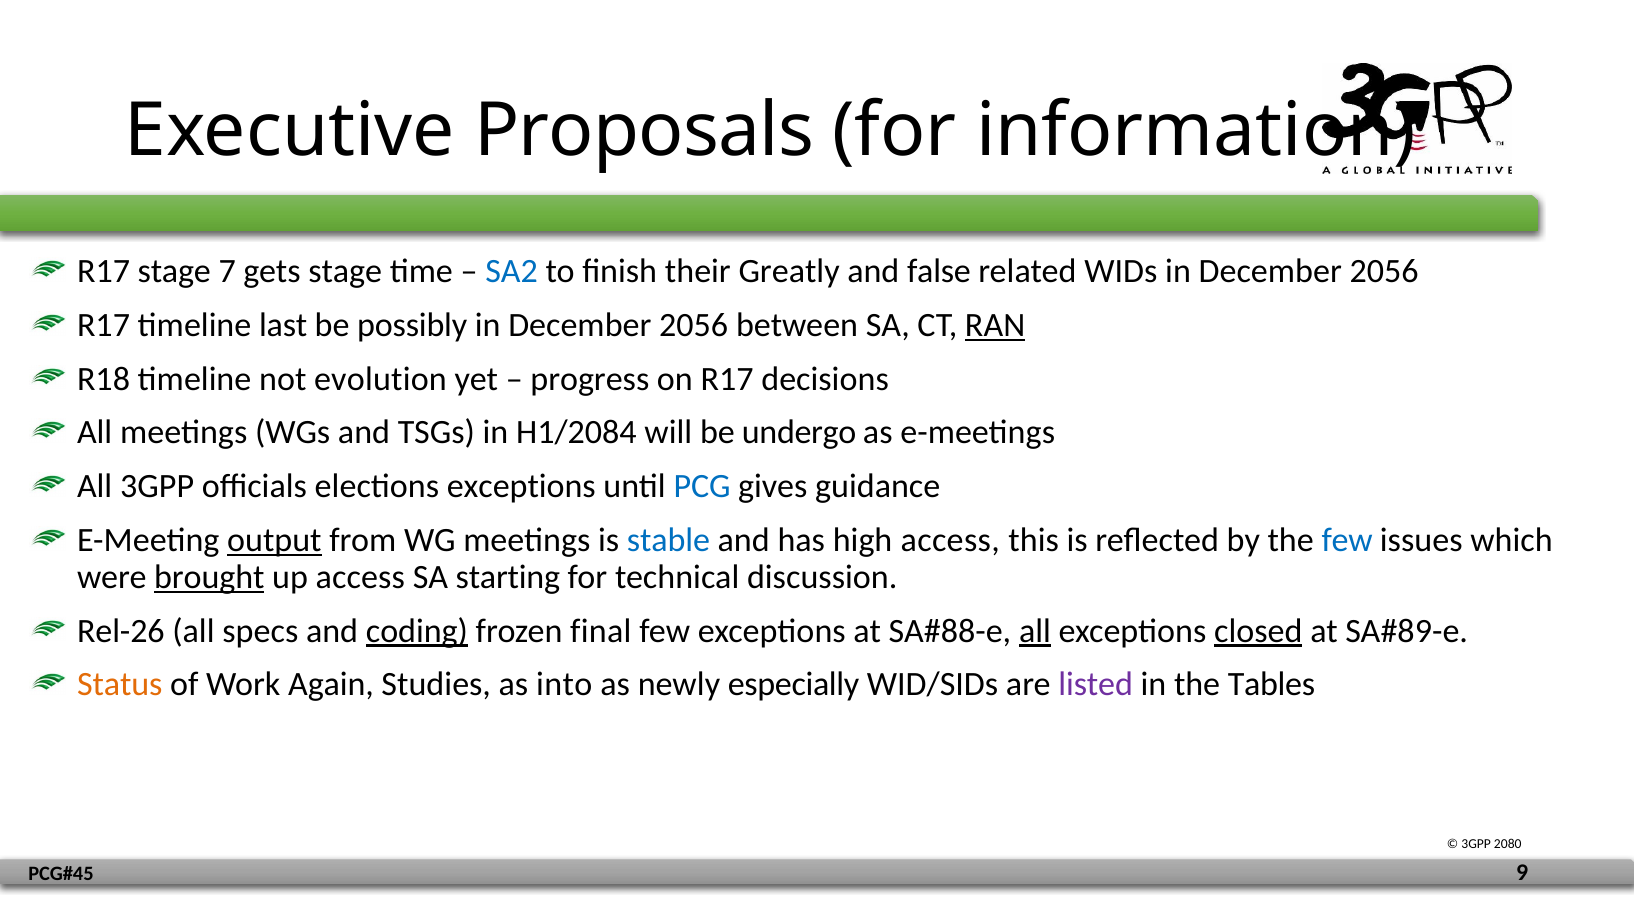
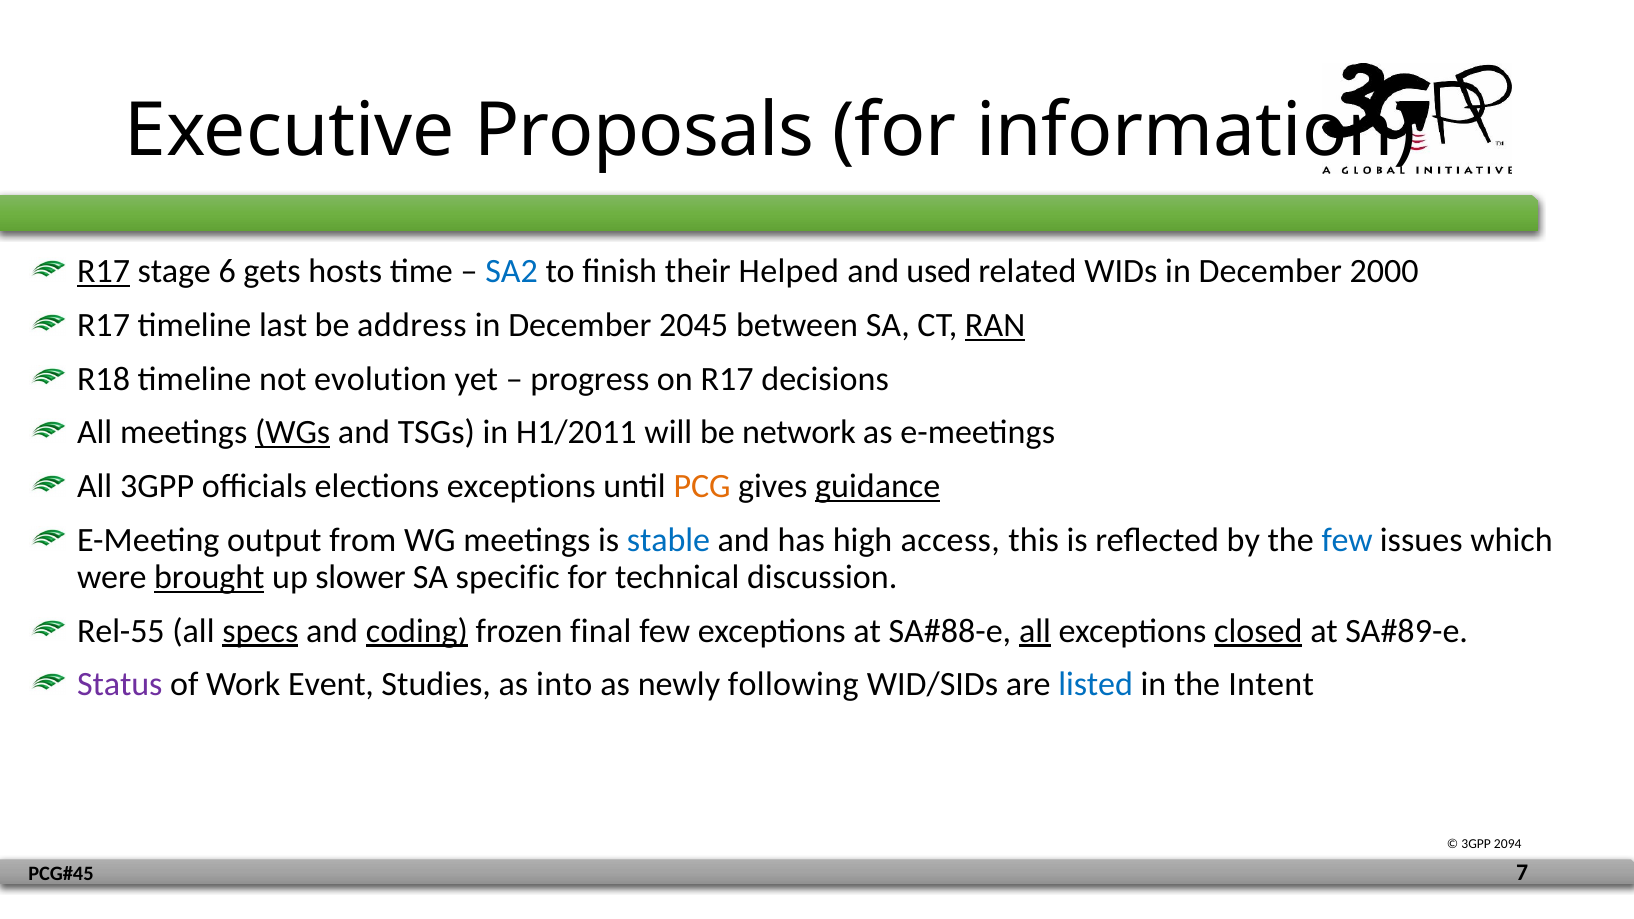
R17 underline: none -> present (104, 271)
7: 7 -> 6 (227, 271)
gets stage: stage -> hosts (345, 271)
Greatly: Greatly -> Helped (789, 271)
false: false -> used (939, 271)
WIDs in December 2056: 2056 -> 2000 (1384, 271)
possibly: possibly -> address (412, 325)
2056: 2056 -> 2045 (694, 325)
WGs underline: none -> present (293, 433)
H1/2084: H1/2084 -> H1/2011 (576, 433)
undergo: undergo -> network (799, 433)
PCG colour: blue -> orange (702, 487)
guidance underline: none -> present (878, 487)
output underline: present -> none (274, 540)
up access: access -> slower (361, 577)
starting: starting -> specific (508, 577)
Rel-26: Rel-26 -> Rel-55 (121, 631)
specs underline: none -> present (260, 631)
Status colour: orange -> purple (120, 685)
Again: Again -> Event (331, 685)
especially: especially -> following (793, 685)
listed colour: purple -> blue (1096, 685)
Tables: Tables -> Intent (1271, 685)
2080: 2080 -> 2094 (1508, 844)
9: 9 -> 7 (1522, 873)
